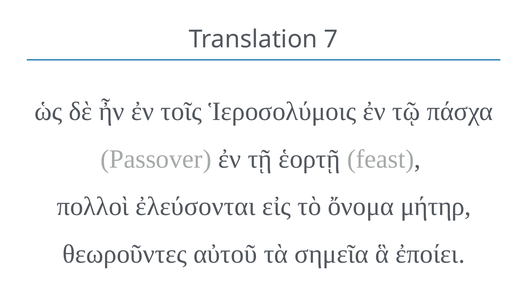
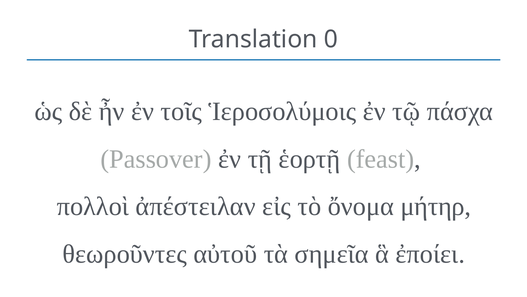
7: 7 -> 0 (331, 39)
ἐλεύσονται: ἐλεύσονται -> ἀπέστειλαν (196, 206)
